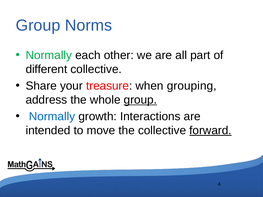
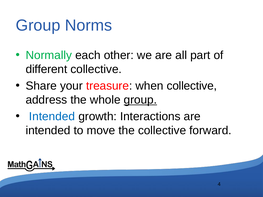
when grouping: grouping -> collective (192, 86)
Normally: Normally -> Intended (52, 117)
forward underline: present -> none (210, 131)
